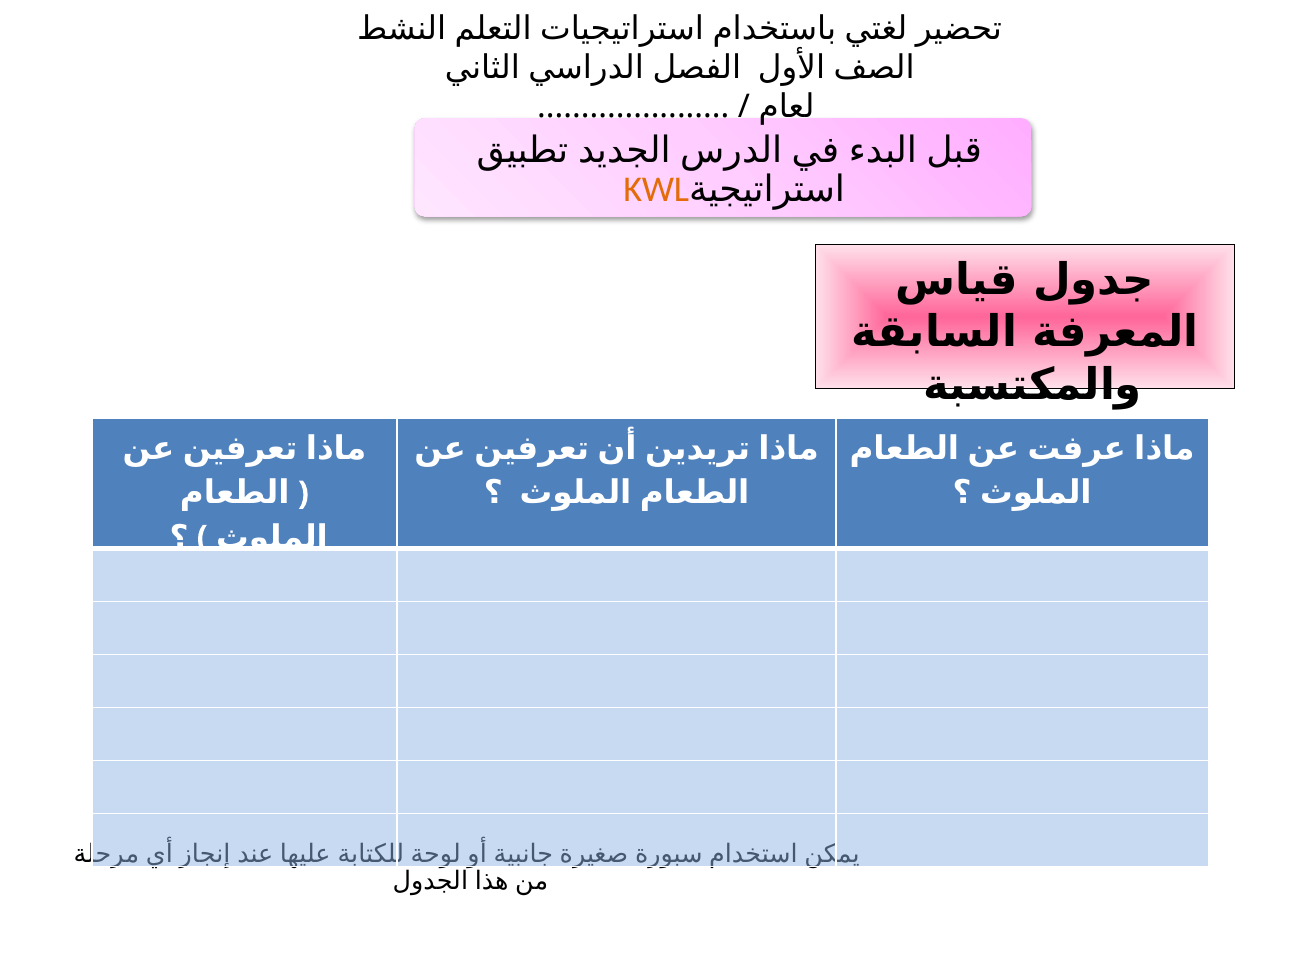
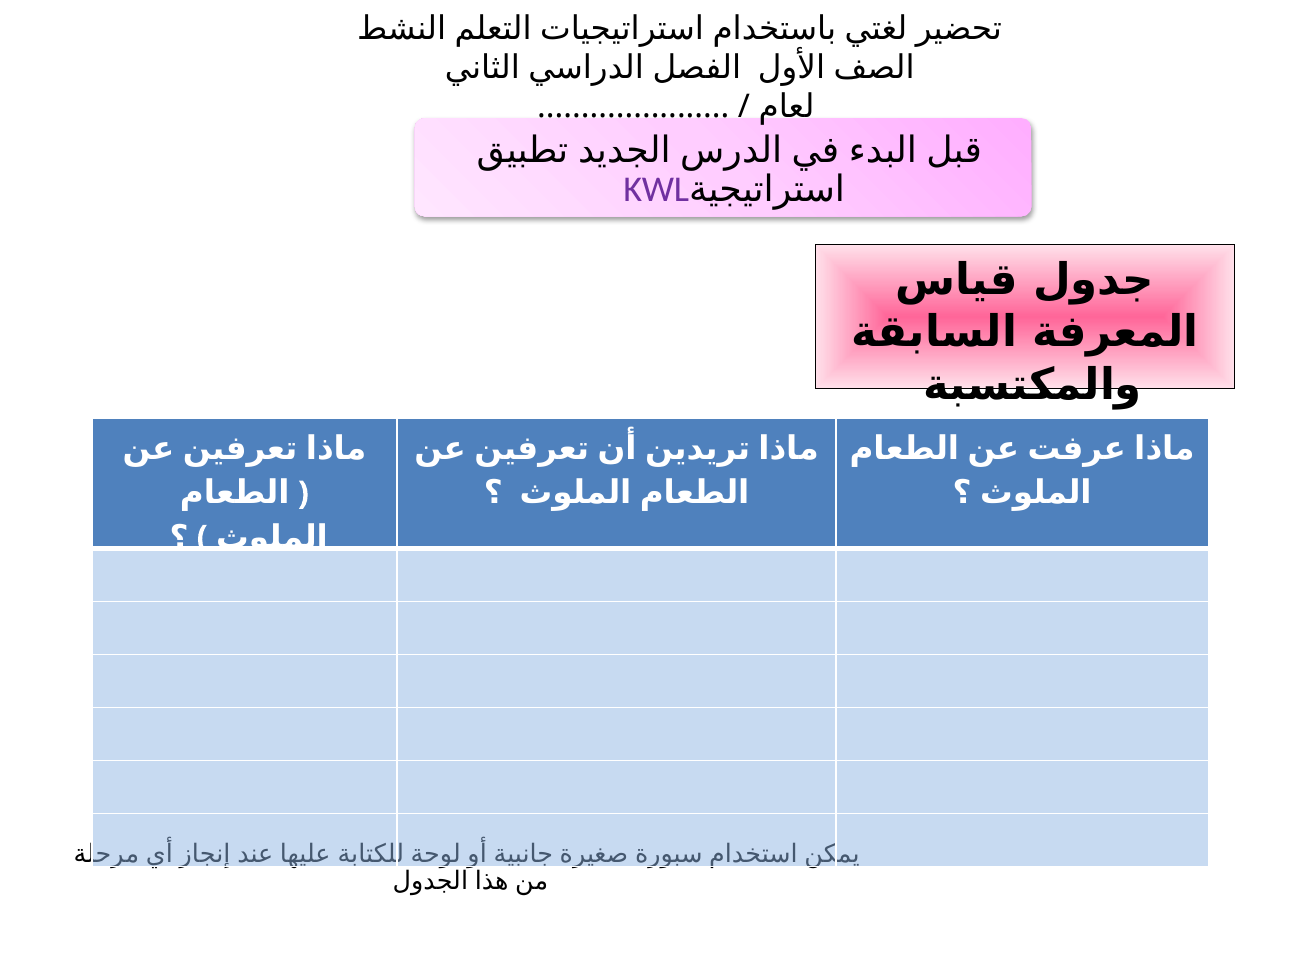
KWL colour: orange -> purple (656, 190)
